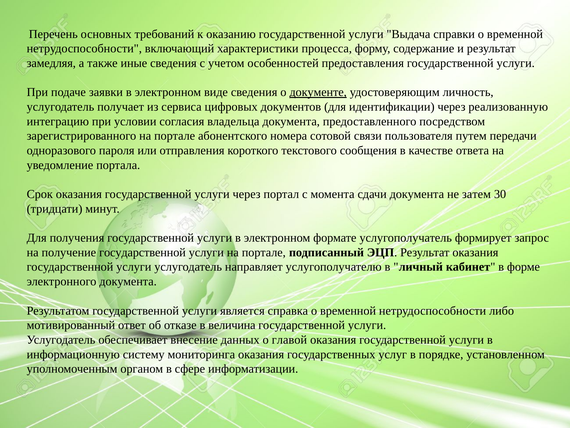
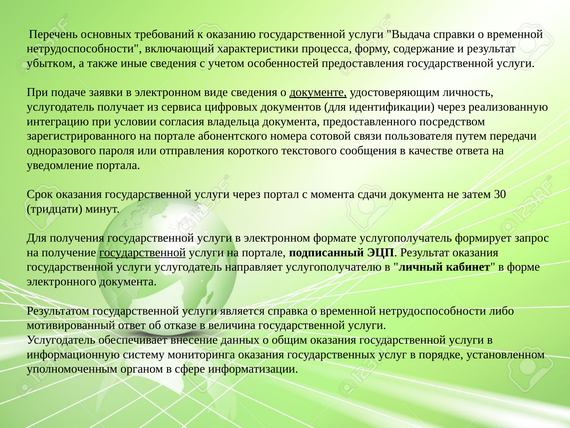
замедляя: замедляя -> убытком (51, 63)
государственной underline: none -> present (142, 252)
главой: главой -> общим (289, 339)
